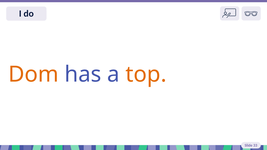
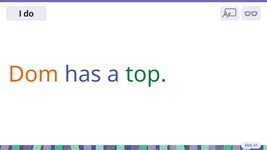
top colour: orange -> green (146, 74)
